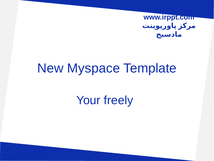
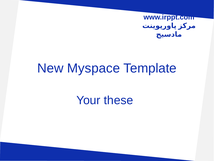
freely: freely -> these (118, 100)
